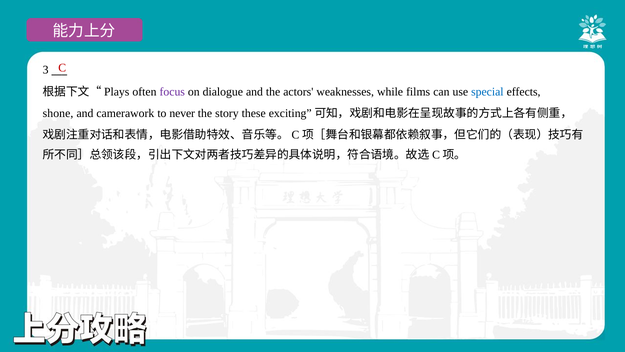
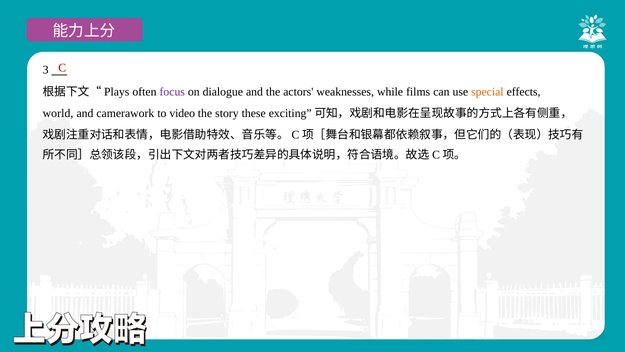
special colour: blue -> orange (487, 92)
shone: shone -> world (58, 113)
never: never -> video (182, 113)
